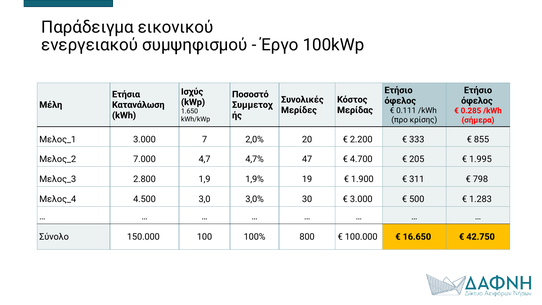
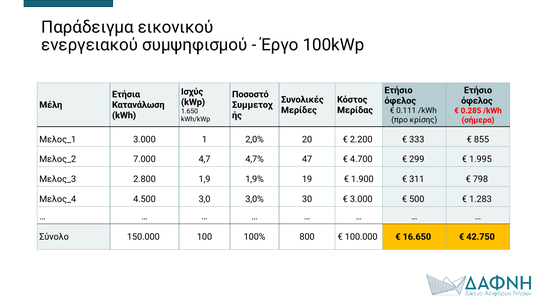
7: 7 -> 1 (205, 139)
205: 205 -> 299 (417, 159)
